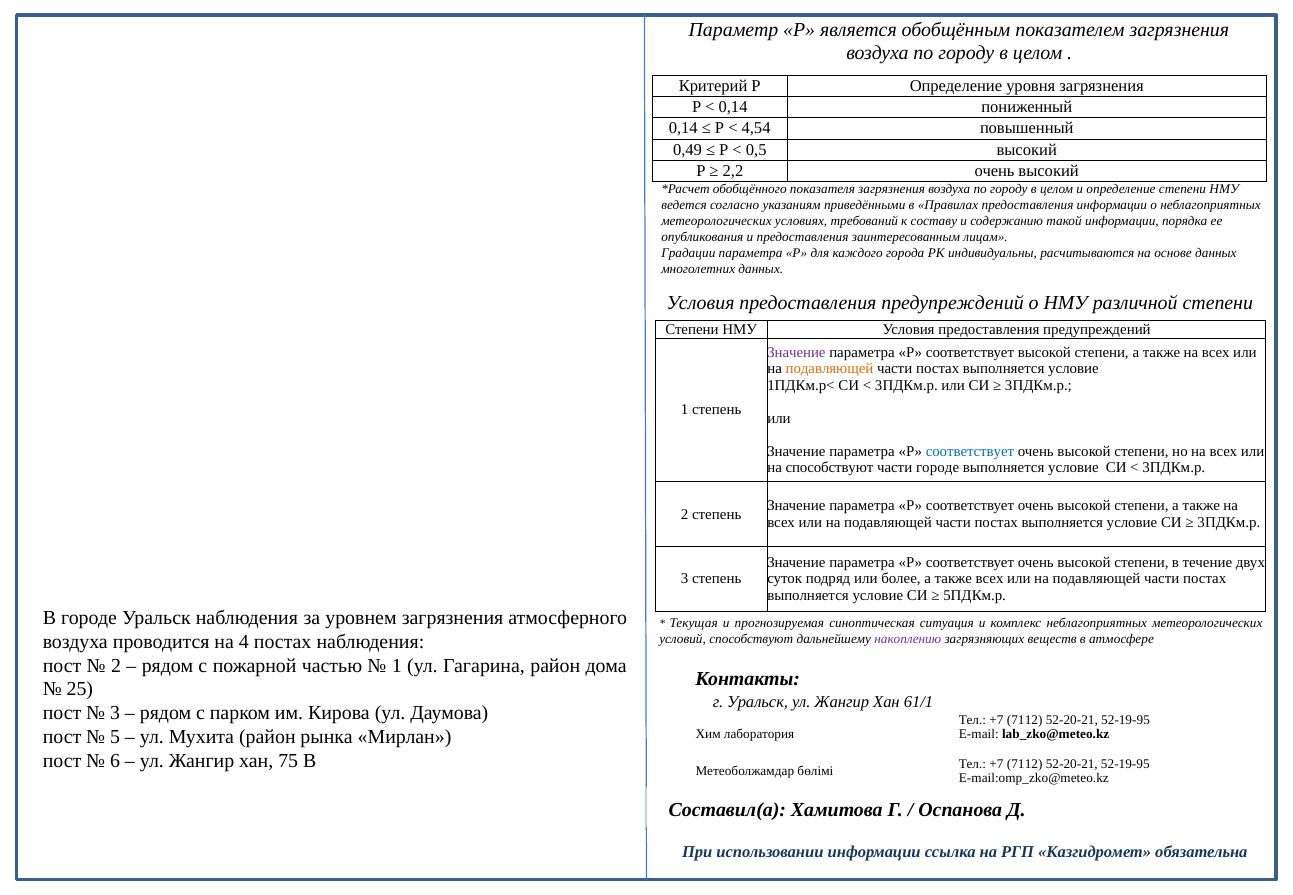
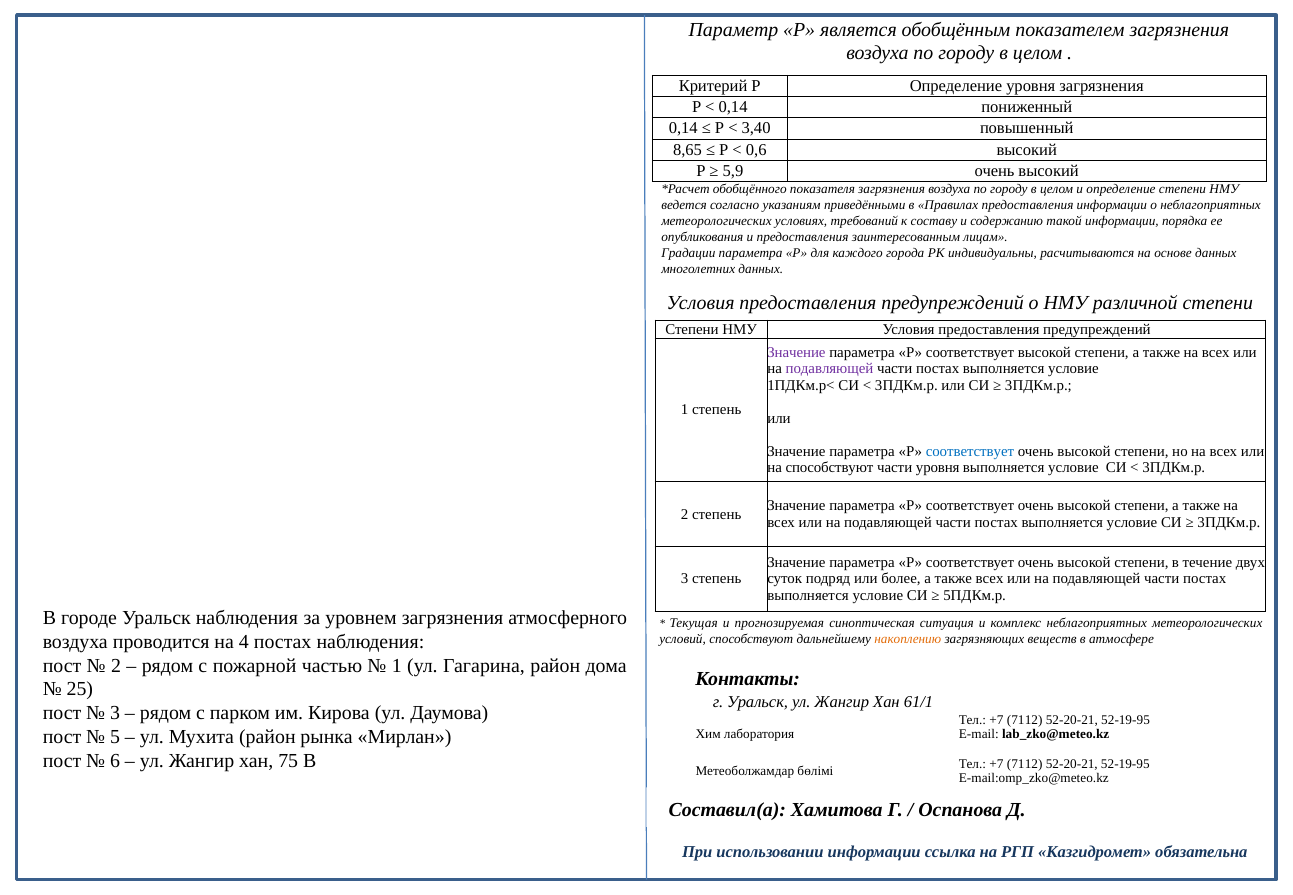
4,54: 4,54 -> 3,40 (756, 128)
0,49: 0,49 -> 8,65 (687, 150)
0,5: 0,5 -> 0,6 (756, 150)
2,2: 2,2 -> 5,9 (733, 171)
подавляющей colour: orange -> purple (829, 369)
части городе: городе -> уровня (938, 468)
накоплению colour: purple -> orange (908, 639)
